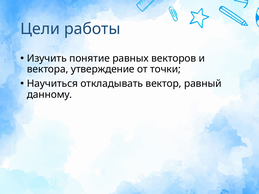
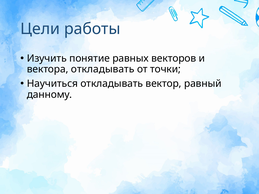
вектора утверждение: утверждение -> откладывать (103, 69)
